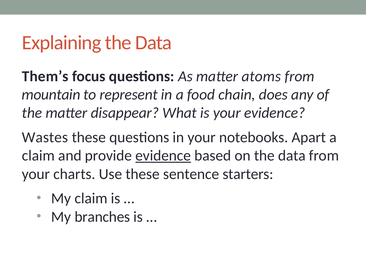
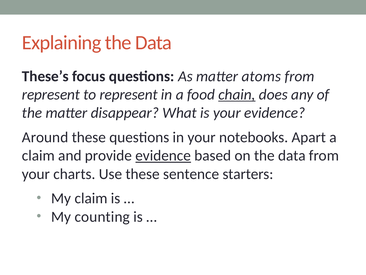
Them’s: Them’s -> These’s (45, 76)
mountain: mountain -> represent (51, 94)
chain underline: none -> present (237, 94)
Wastes: Wastes -> Around (45, 137)
branches: branches -> counting (102, 216)
